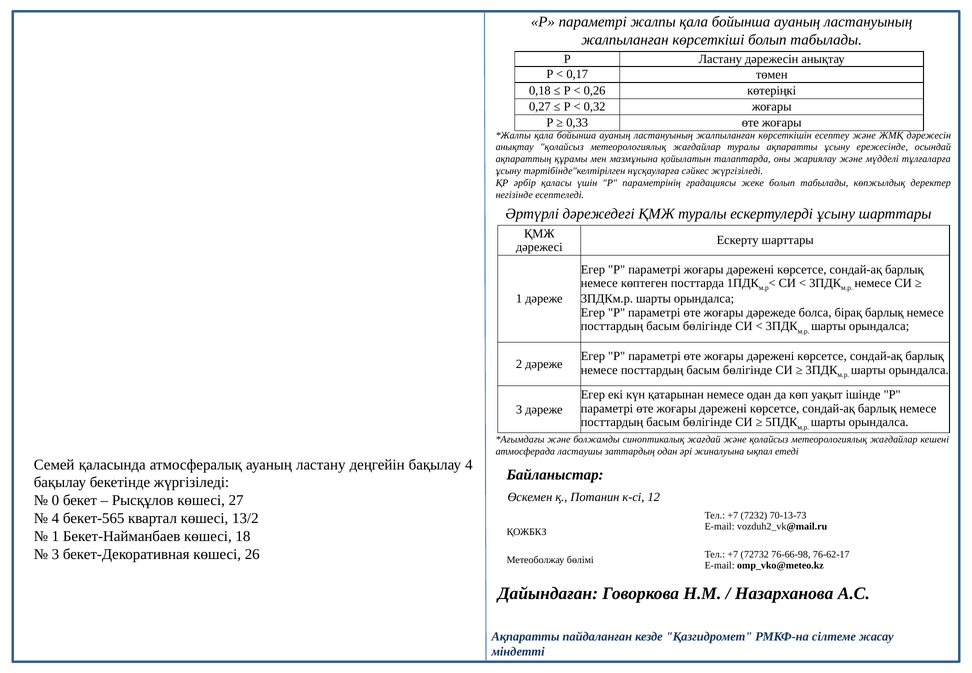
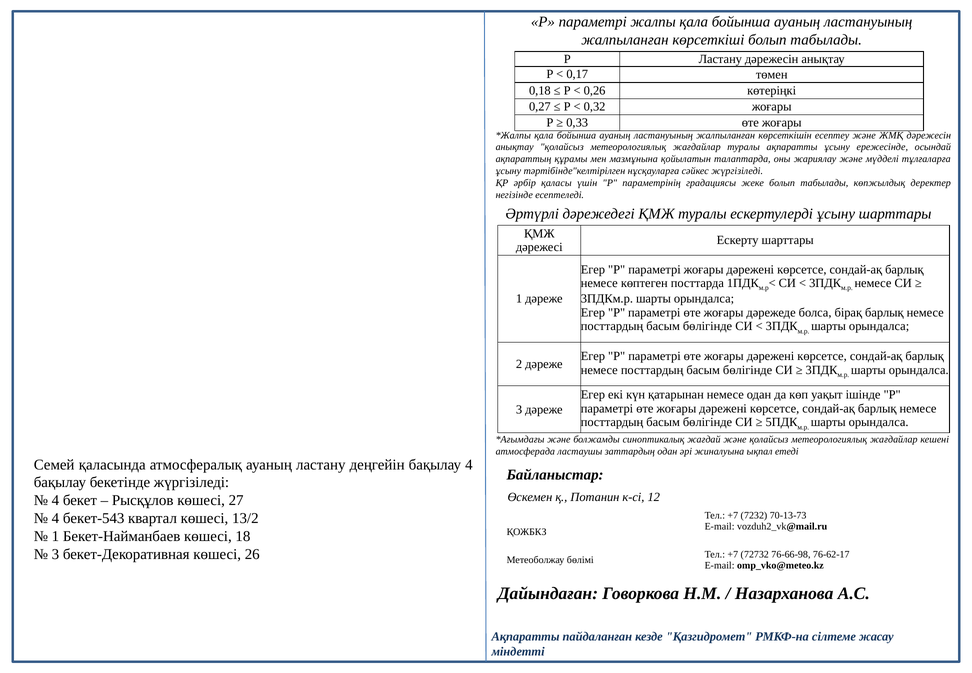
0: 0 -> 4 (55, 500)
бекет-565: бекет-565 -> бекет-543 (94, 518)
